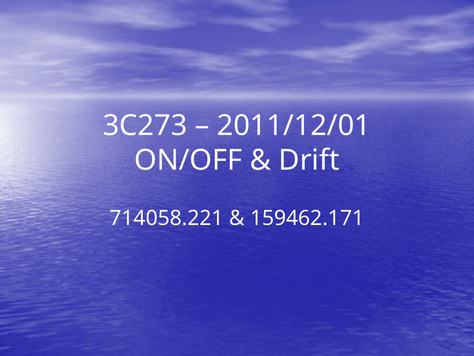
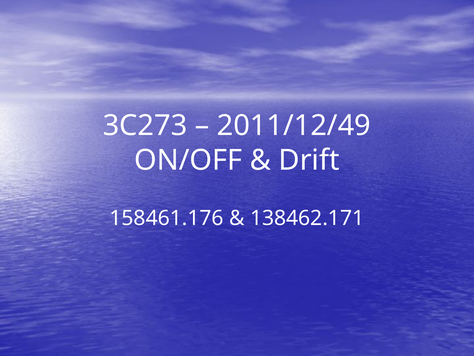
2011/12/01: 2011/12/01 -> 2011/12/49 (294, 125)
714058.221: 714058.221 -> 158461.176 (167, 218)
159462.171: 159462.171 -> 138462.171 (307, 218)
